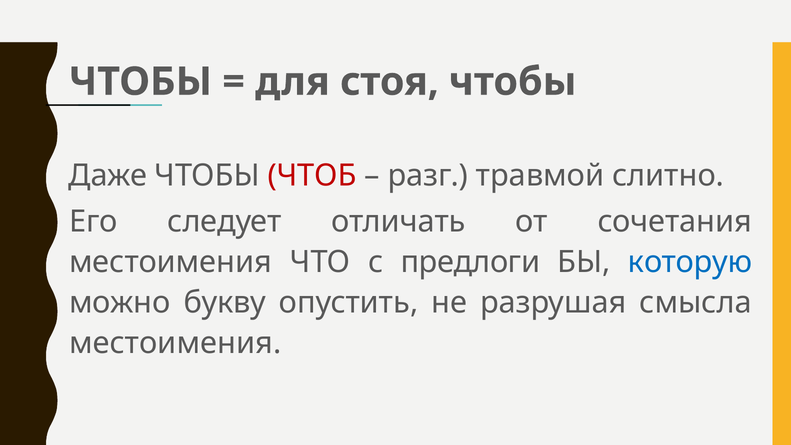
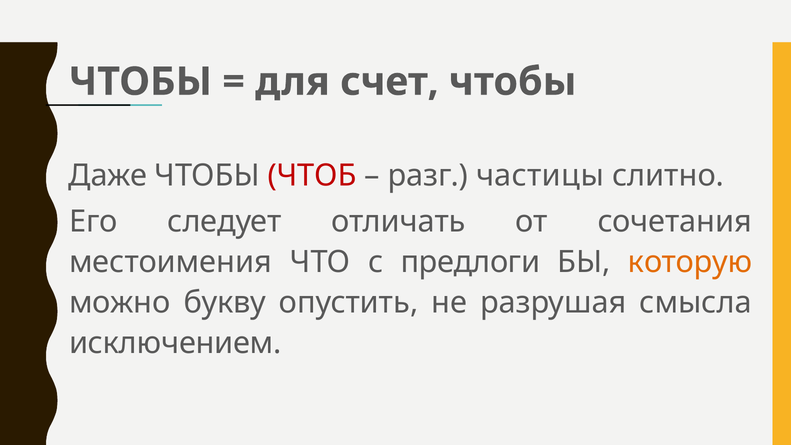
стоя: стоя -> счет (389, 82)
травмой: травмой -> частицы (540, 176)
которую colour: blue -> orange (690, 262)
местоимения: местоимения -> исключением (175, 343)
